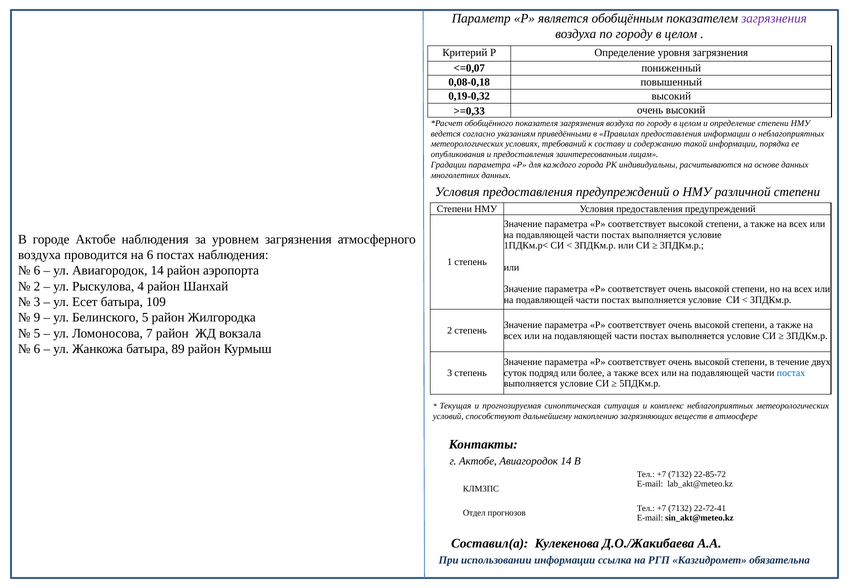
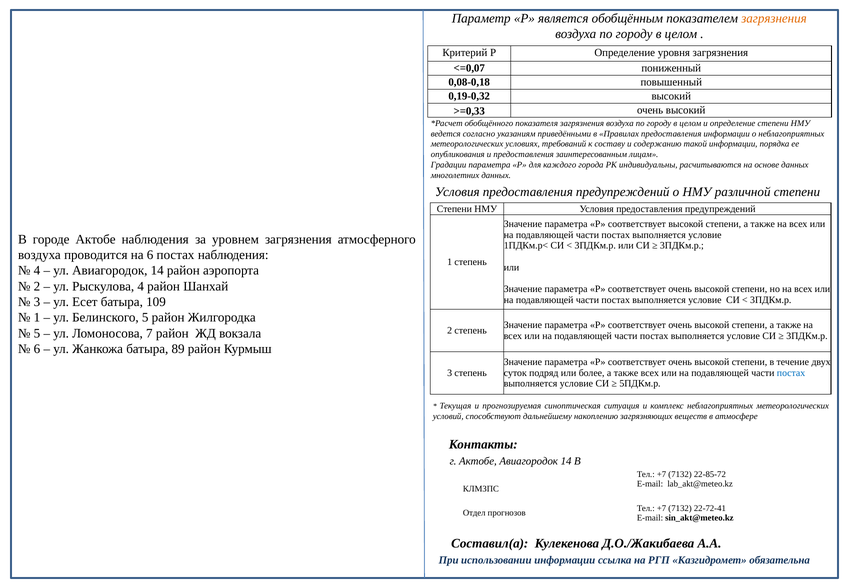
загрязнения colour: purple -> orange (774, 18)
6: 6 -> 4 (37, 270)
9: 9 -> 1 (37, 317)
